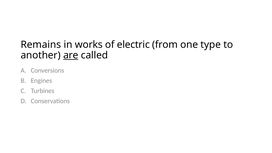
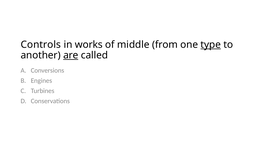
Remains: Remains -> Controls (41, 45)
electric: electric -> middle (133, 45)
type underline: none -> present (211, 45)
